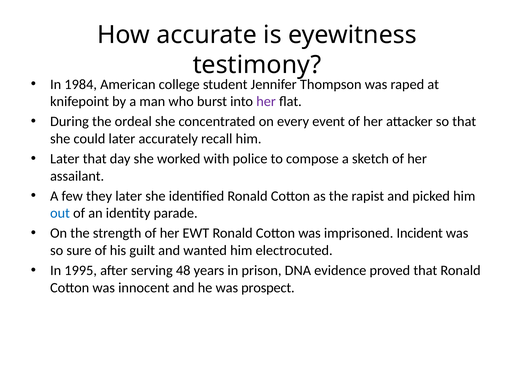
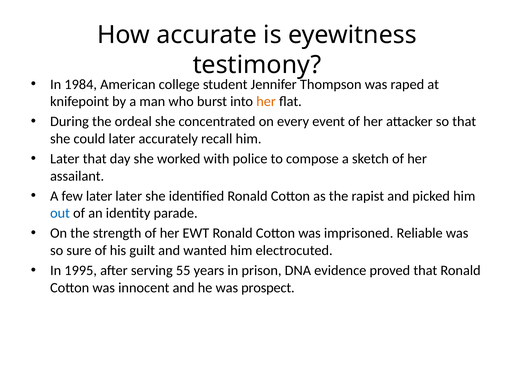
her colour: purple -> orange (266, 101)
few they: they -> later (99, 196)
Incident: Incident -> Reliable (420, 233)
48: 48 -> 55 (183, 270)
